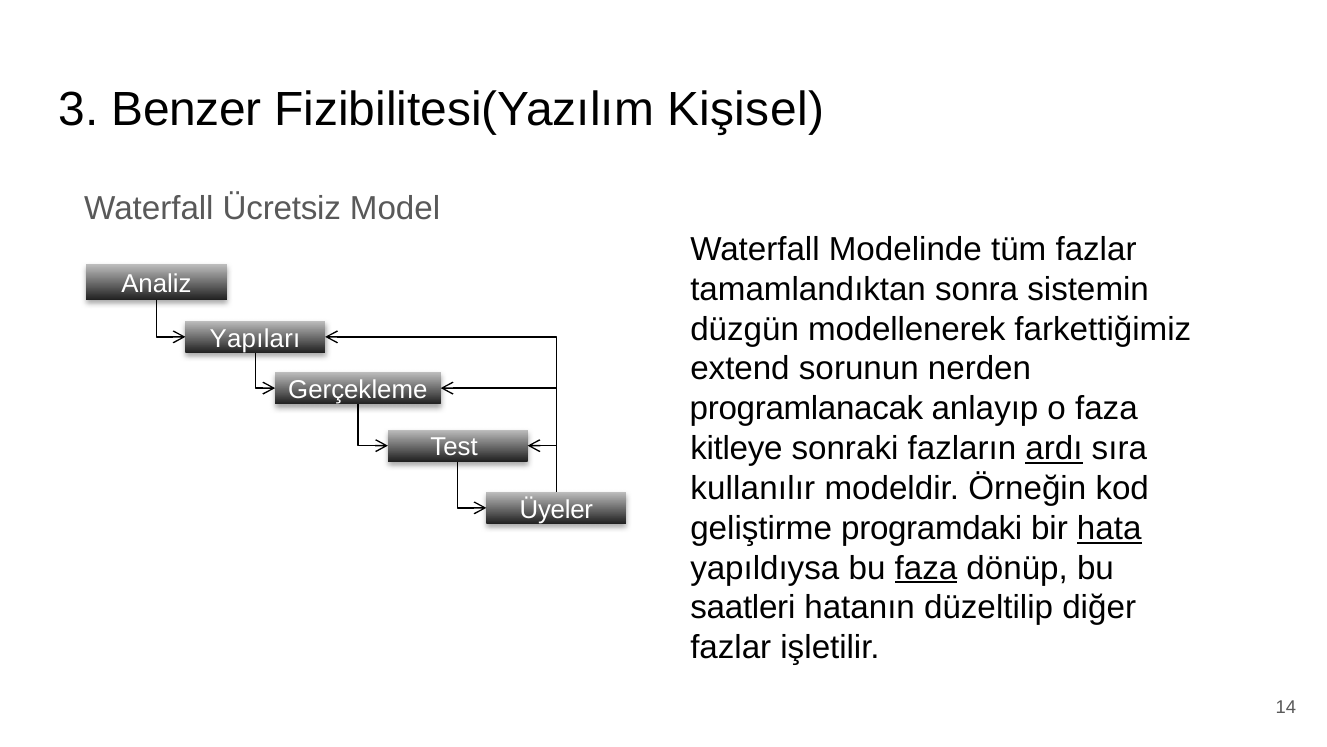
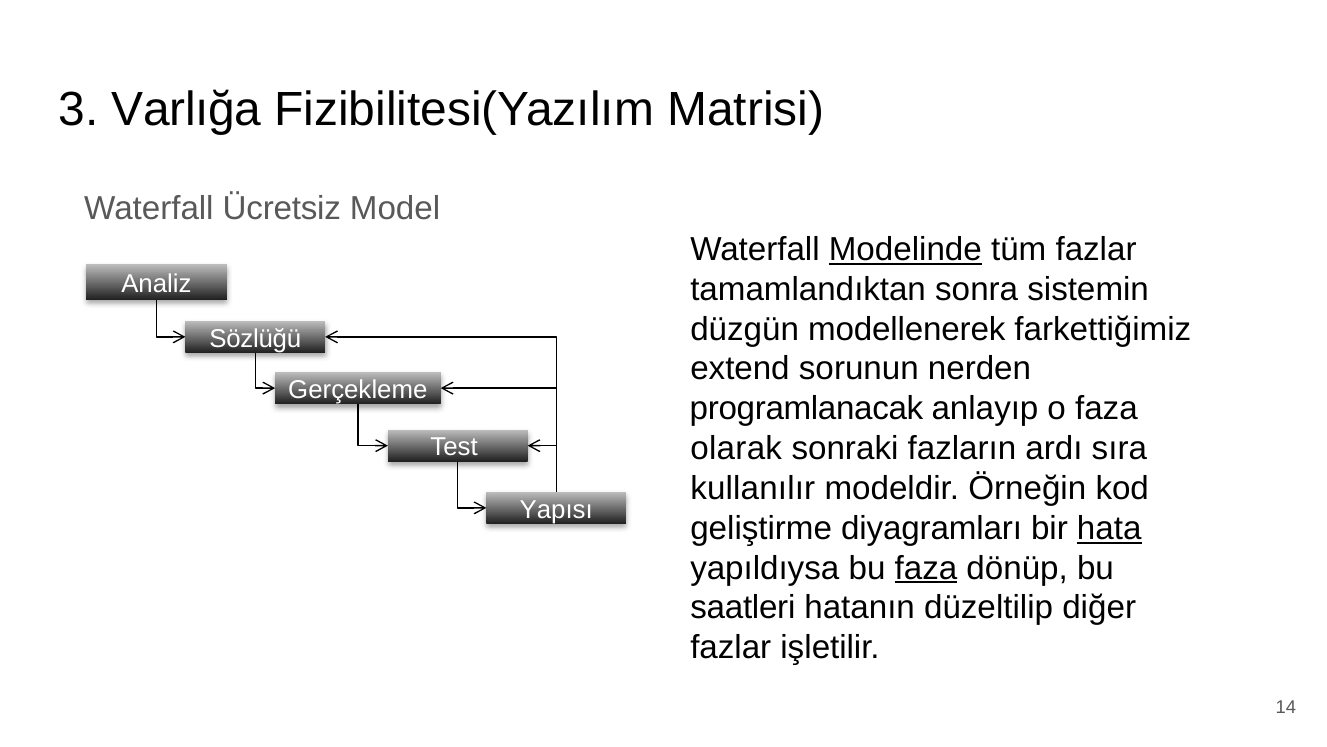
Benzer: Benzer -> Varlığa (186, 110)
Kişisel: Kişisel -> Matrisi (746, 110)
Modelinde underline: none -> present (905, 249)
Yapıları: Yapıları -> Sözlüğü (255, 338)
kitleye: kitleye -> olarak (736, 448)
ardı underline: present -> none (1054, 448)
Üyeler: Üyeler -> Yapısı (556, 509)
programdaki: programdaki -> diyagramları (932, 528)
